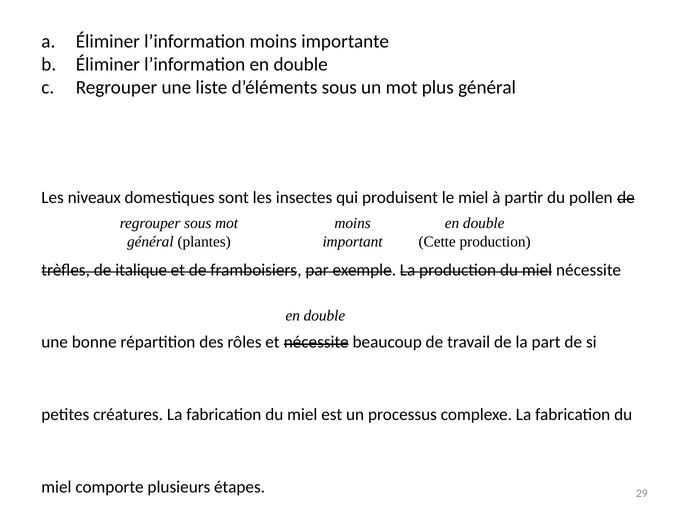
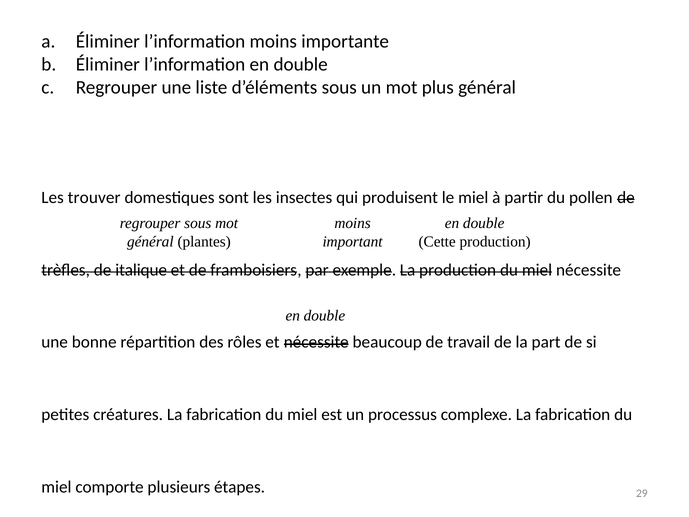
niveaux: niveaux -> trouver (94, 197)
